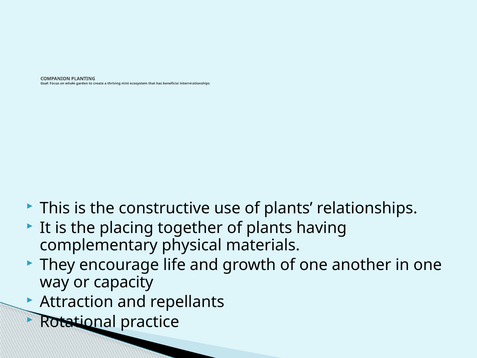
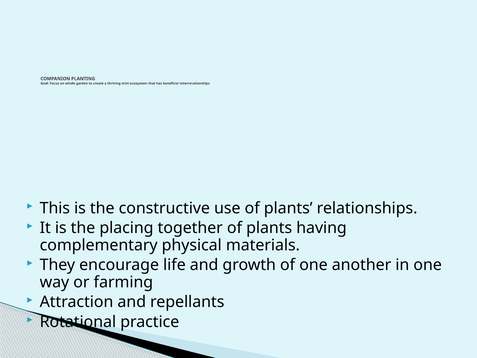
capacity: capacity -> farming (123, 282)
